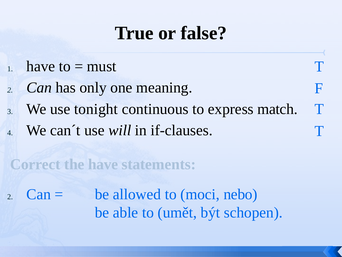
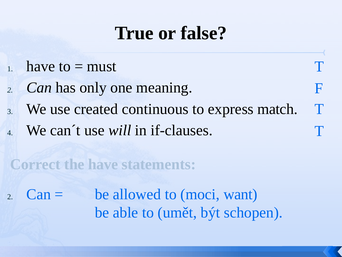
tonight: tonight -> created (96, 109)
nebo: nebo -> want (240, 194)
